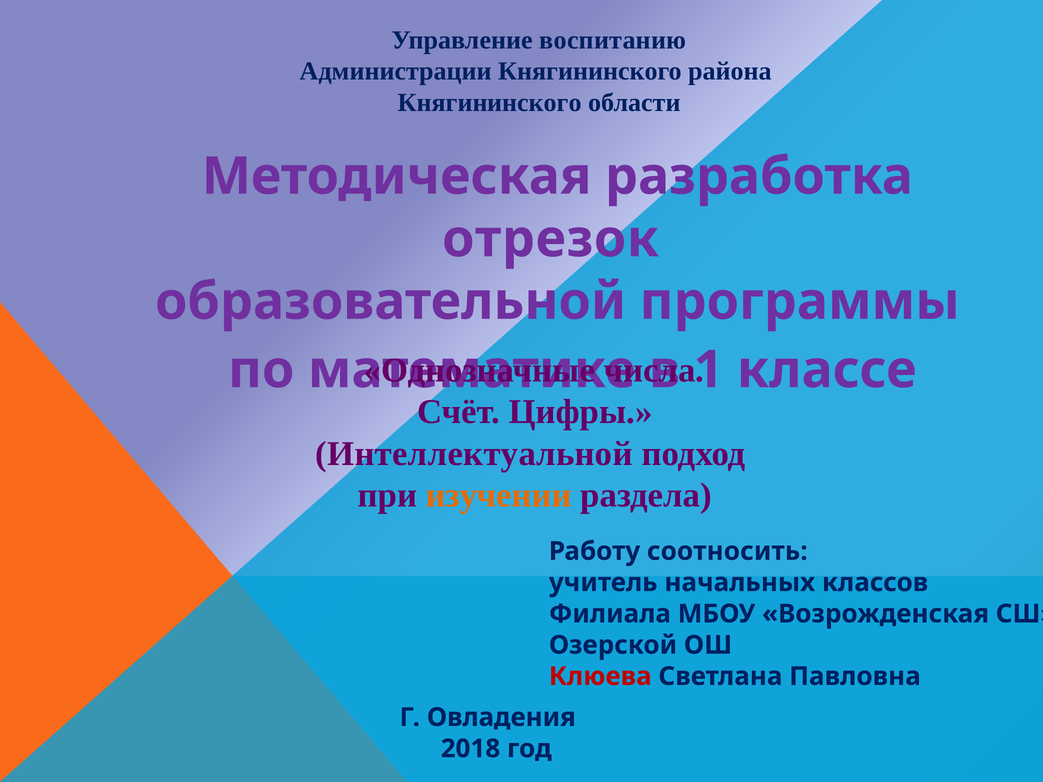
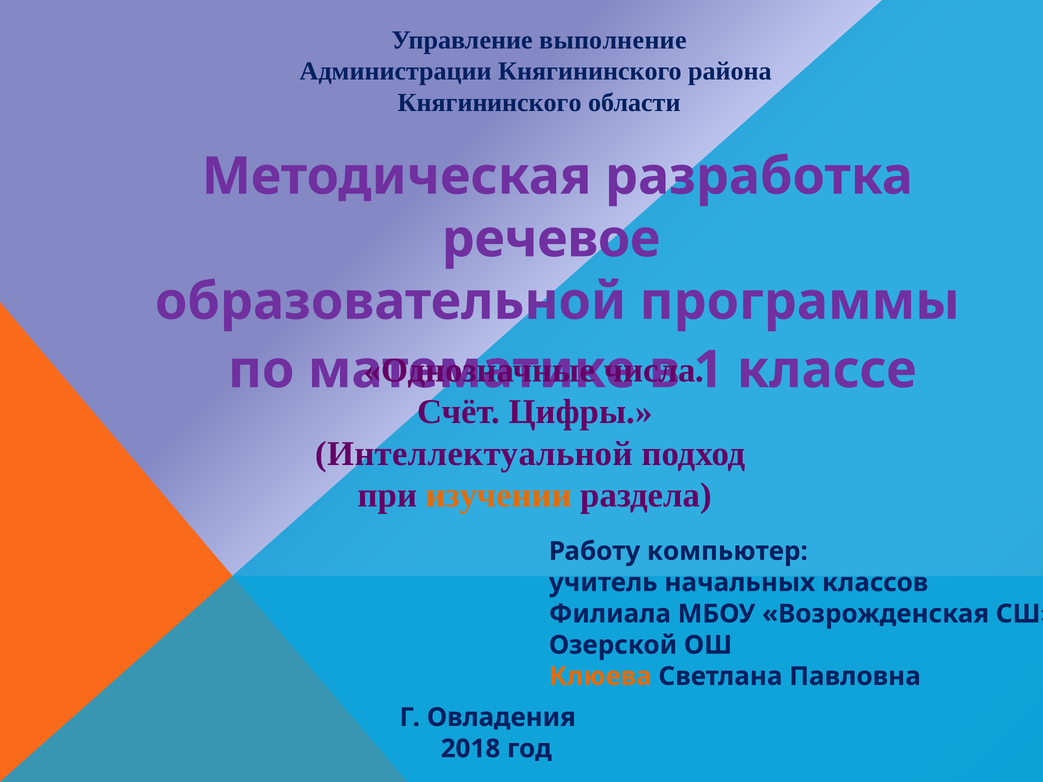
воспитанию: воспитанию -> выполнение (613, 40)
отрезок: отрезок -> речевое (551, 239)
соотносить: соотносить -> компьютер (727, 551)
Клюева colour: red -> orange (600, 677)
